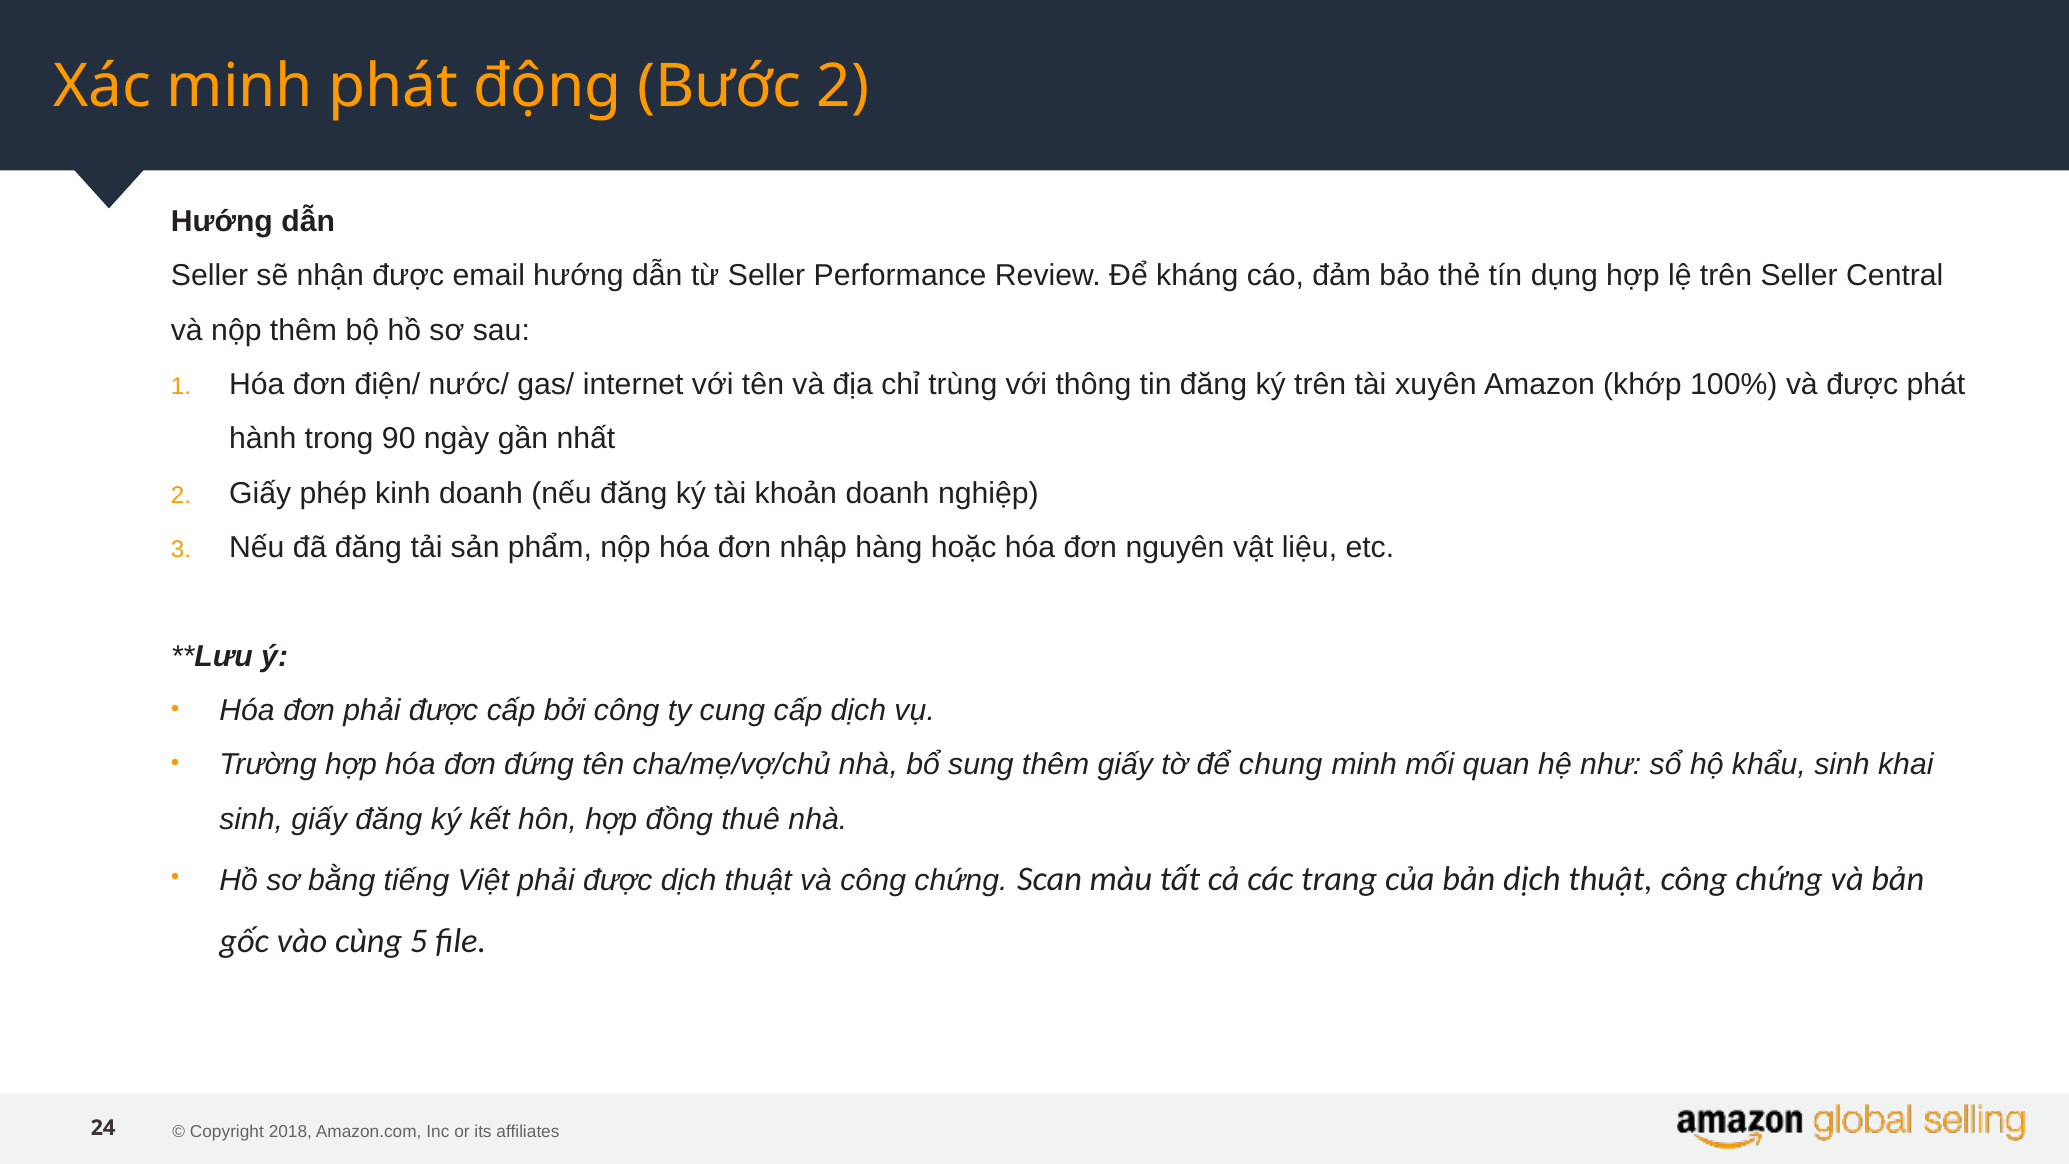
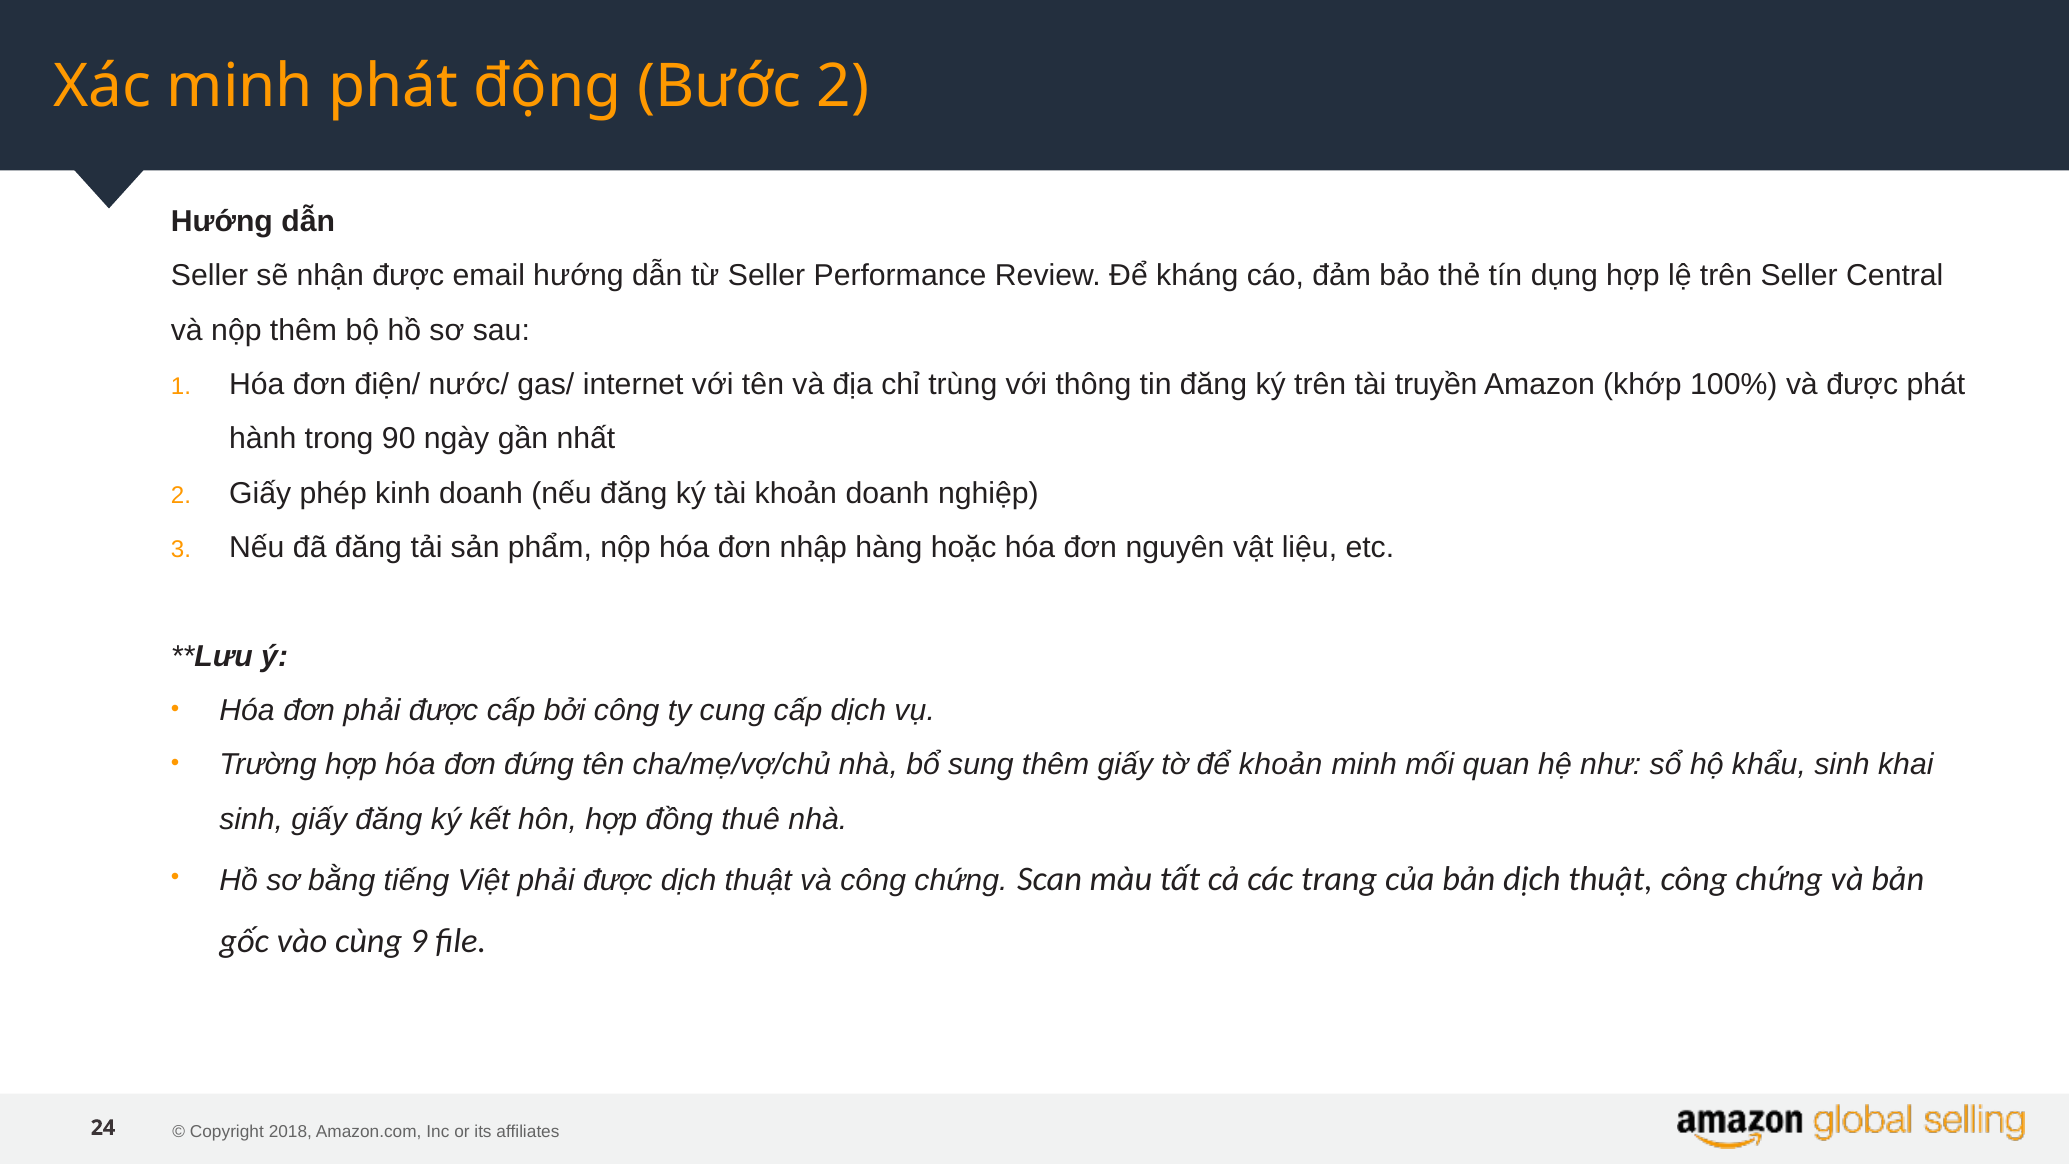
xuyên: xuyên -> truyền (1436, 384)
để chung: chung -> khoản (1281, 765)
5: 5 -> 9 (419, 941)
